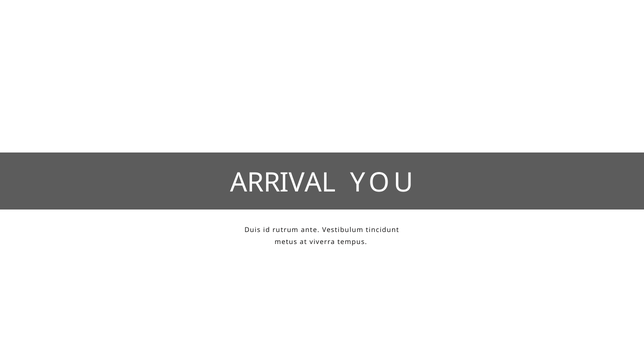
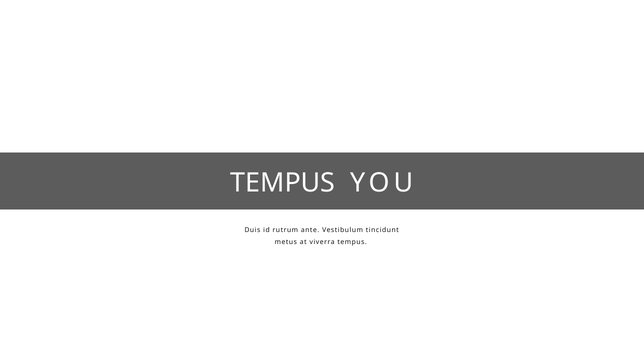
ARRIVAL: ARRIVAL -> TEMPUS (283, 183)
